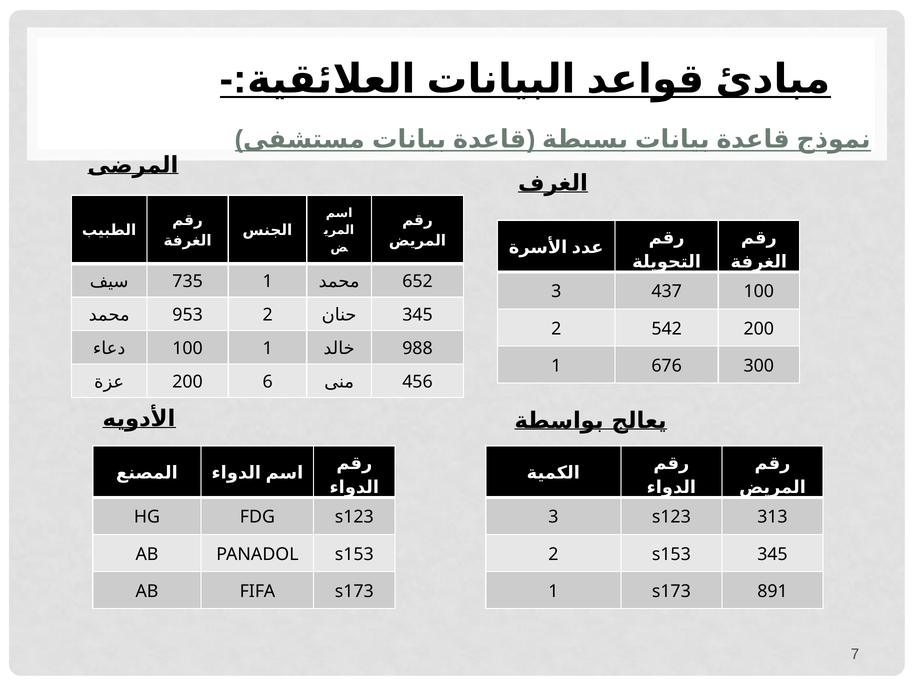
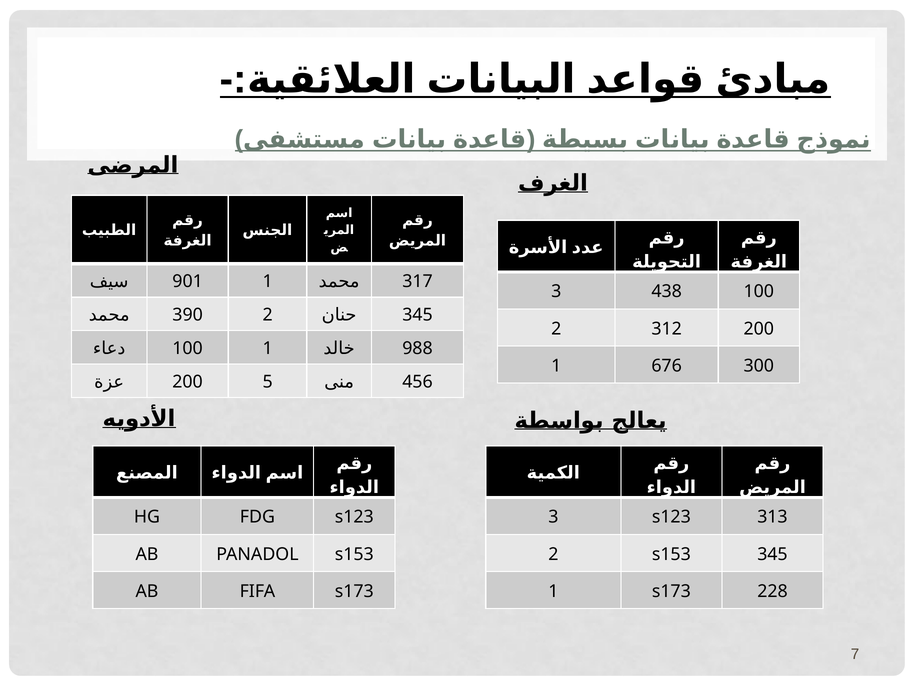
735: 735 -> 901 (188, 282)
652: 652 -> 317 (418, 282)
437: 437 -> 438 (667, 292)
953: 953 -> 390 (188, 315)
542: 542 -> 312 (667, 329)
6: 6 -> 5 (268, 382)
891: 891 -> 228 (772, 592)
